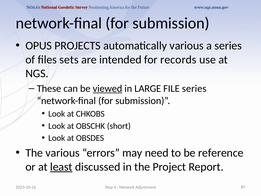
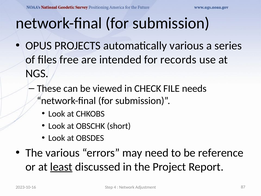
sets: sets -> free (69, 60)
viewed underline: present -> none (107, 88)
LARGE: LARGE -> CHECK (148, 88)
FILE series: series -> needs (194, 88)
